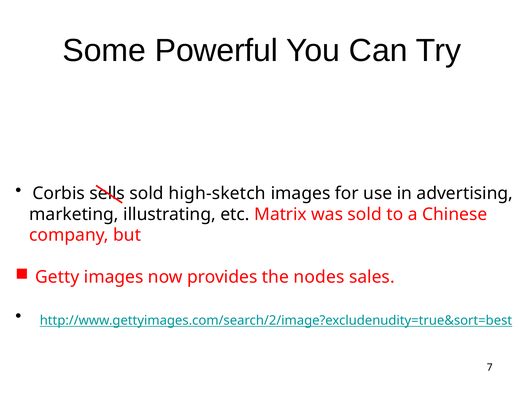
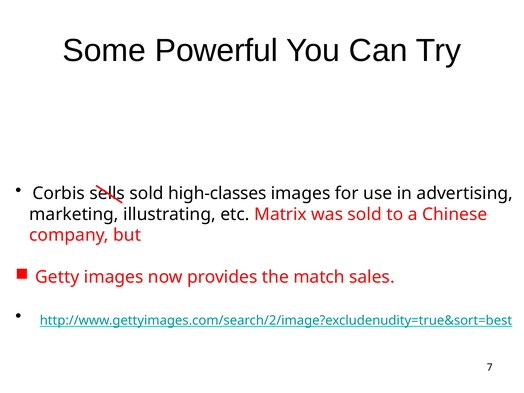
high-sketch: high-sketch -> high-classes (217, 193)
nodes: nodes -> match (319, 277)
